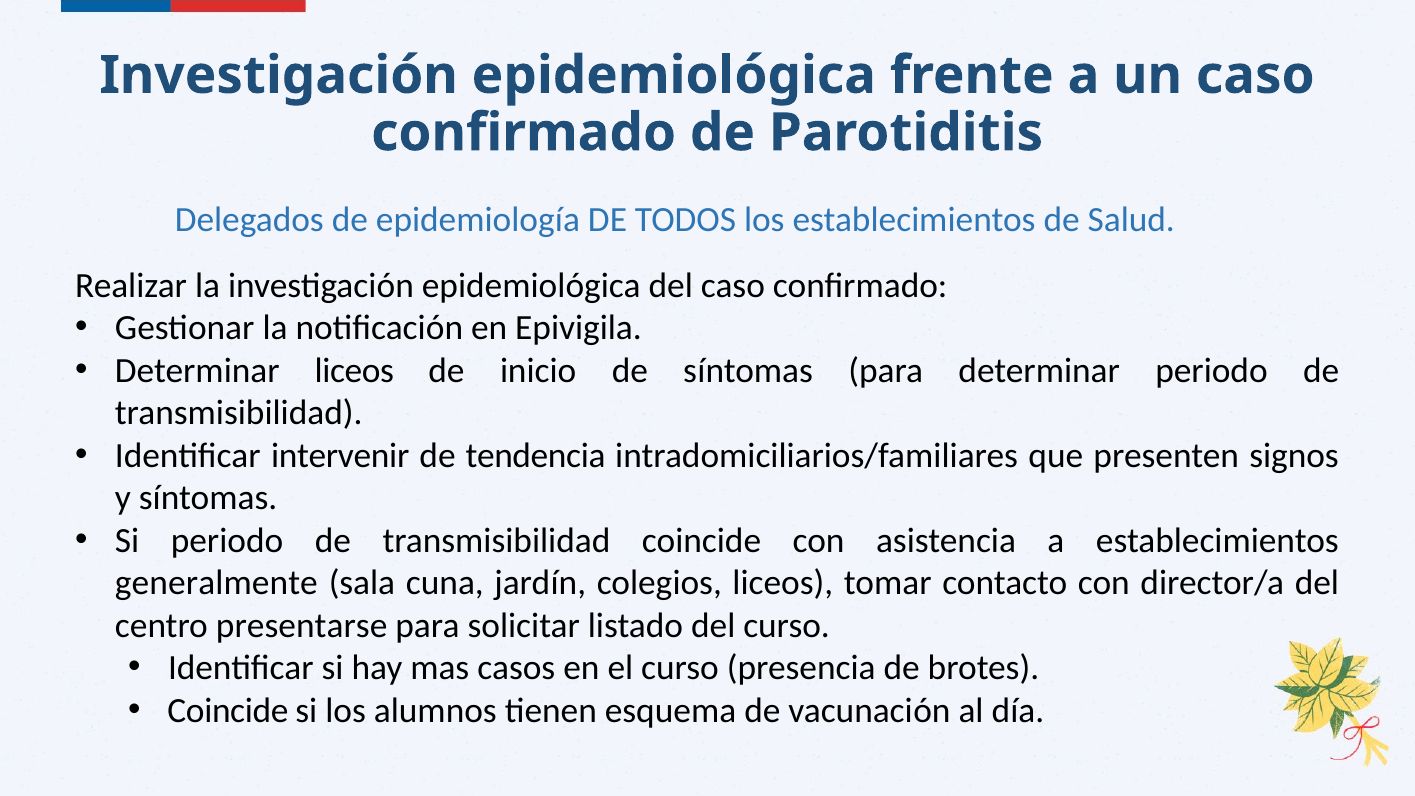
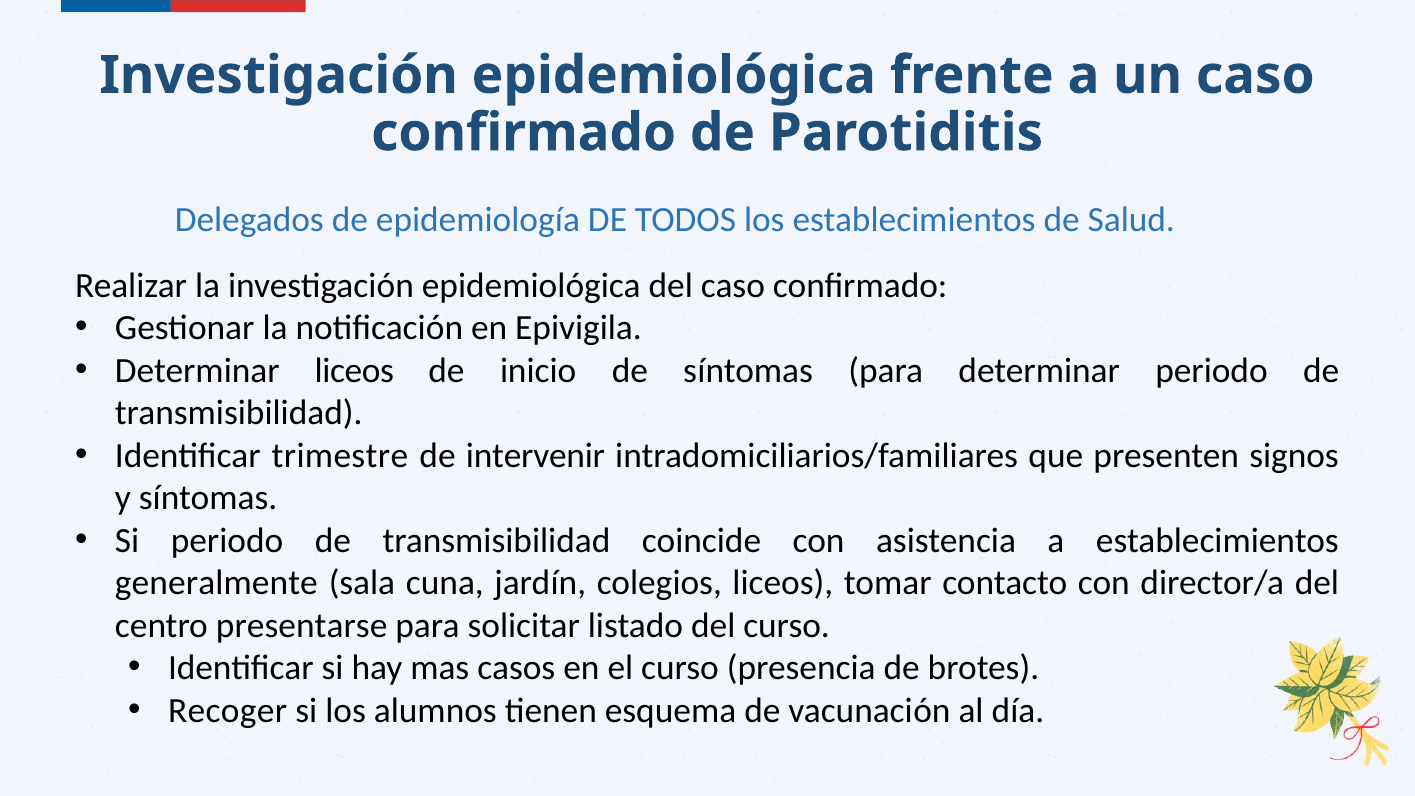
intervenir: intervenir -> trimestre (340, 456)
tendencia: tendencia -> intervenir (535, 456)
Coincide: Coincide -> Recoger (228, 710)
